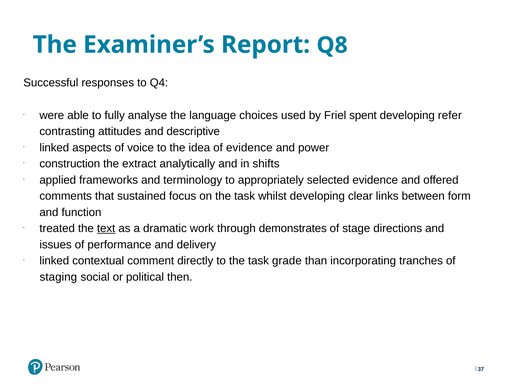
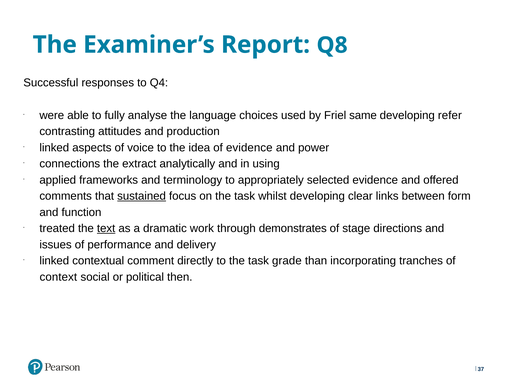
spent: spent -> same (363, 115)
descriptive: descriptive -> production (193, 131)
construction: construction -> connections (70, 164)
shifts: shifts -> using (266, 164)
sustained underline: none -> present (142, 196)
staging: staging -> context (58, 277)
